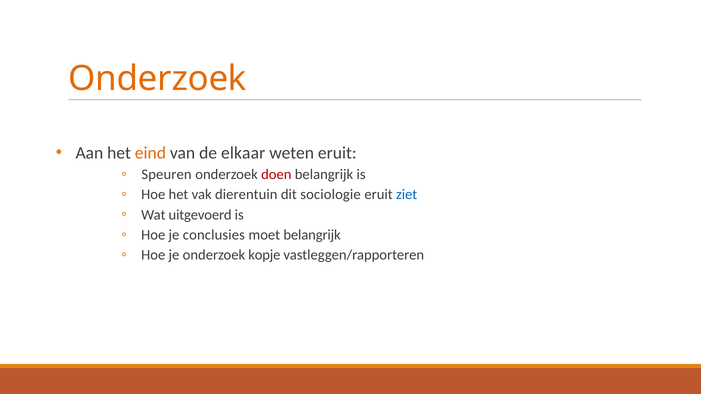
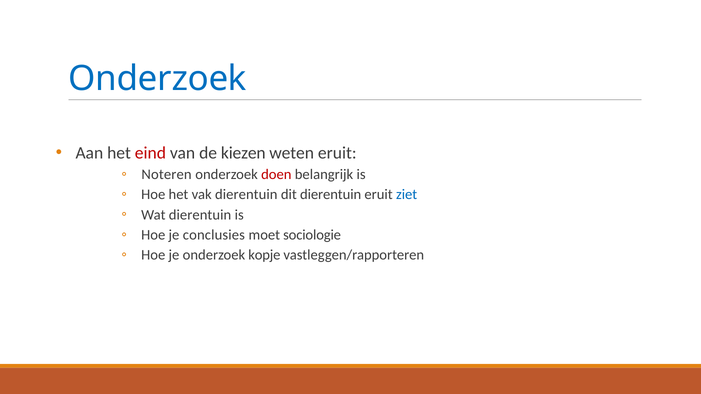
Onderzoek colour: orange -> blue (158, 79)
eind colour: orange -> red (150, 153)
elkaar: elkaar -> kiezen (243, 153)
Speuren: Speuren -> Noteren (167, 175)
dit sociologie: sociologie -> dierentuin (331, 195)
Wat uitgevoerd: uitgevoerd -> dierentuin (200, 215)
moet belangrijk: belangrijk -> sociologie (312, 235)
